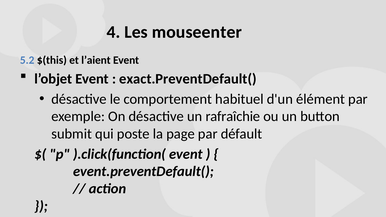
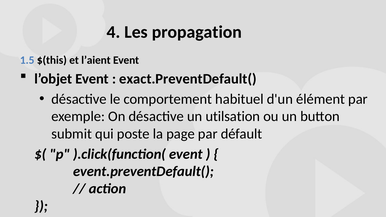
mouseenter: mouseenter -> propagation (197, 32)
5.2: 5.2 -> 1.5 (27, 60)
rafraîchie: rafraîchie -> utilsation (233, 116)
